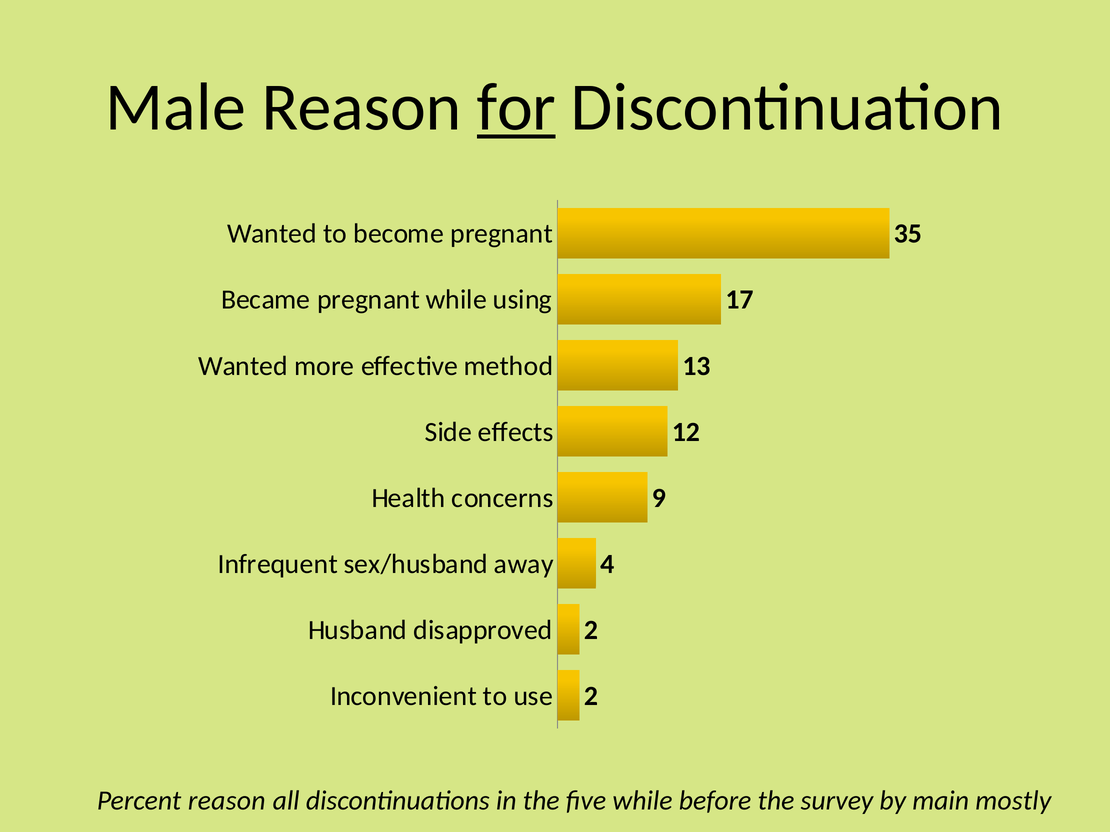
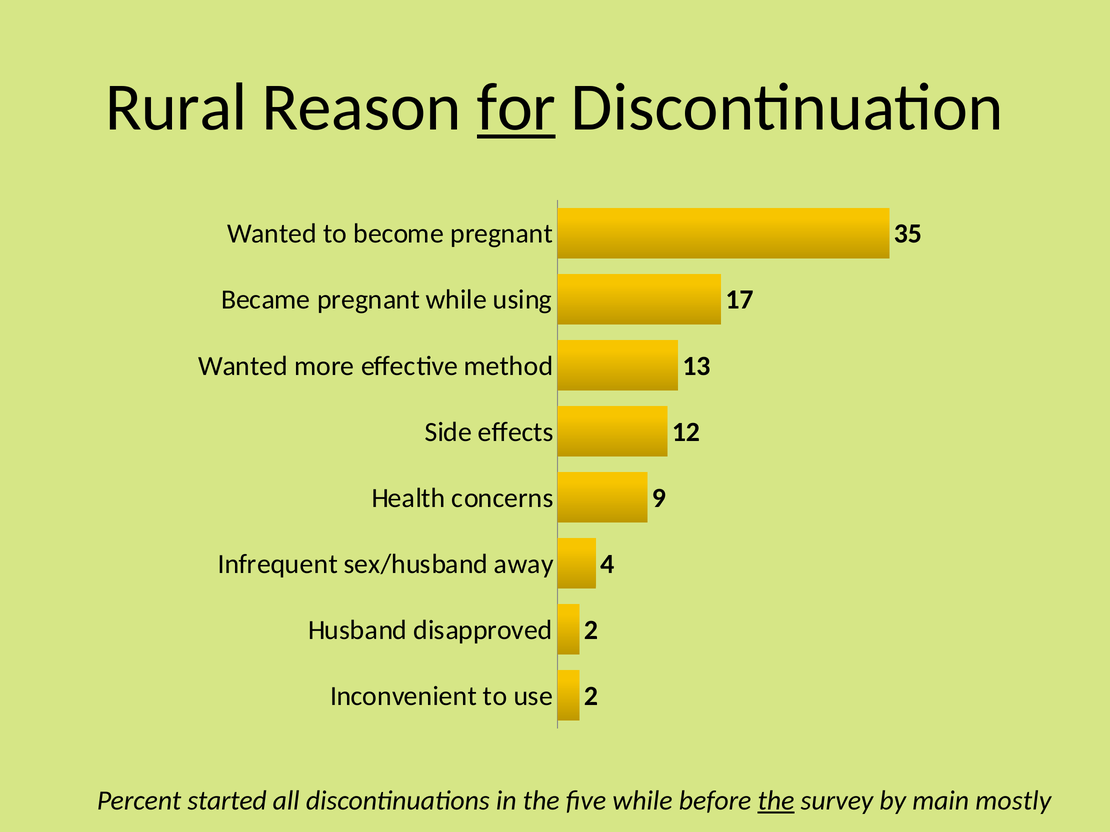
Male: Male -> Rural (176, 107)
Percent reason: reason -> started (227, 801)
the underline: none -> present (776, 801)
